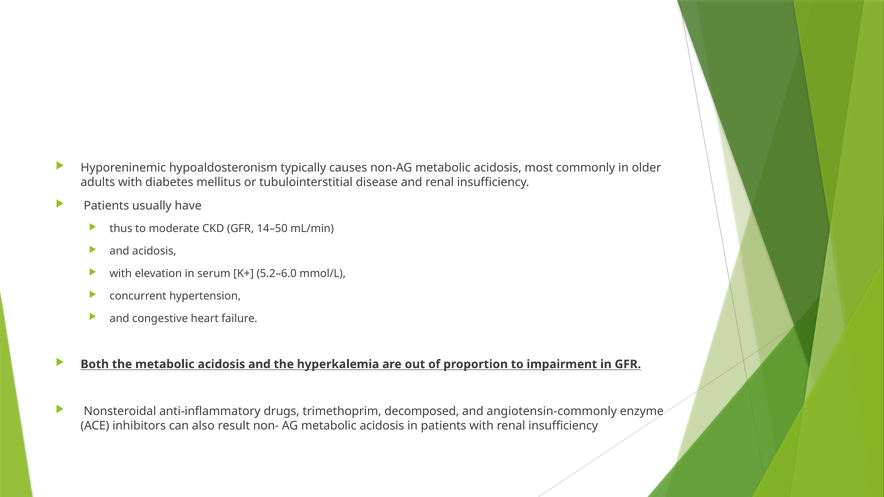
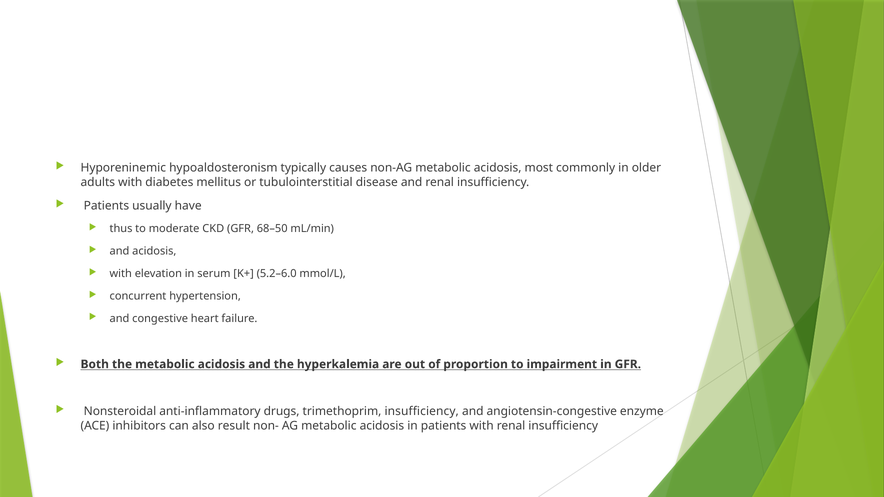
14–50: 14–50 -> 68–50 (272, 229)
trimethoprim decomposed: decomposed -> insufficiency (422, 412)
angiotensin-commonly: angiotensin-commonly -> angiotensin-congestive (552, 412)
